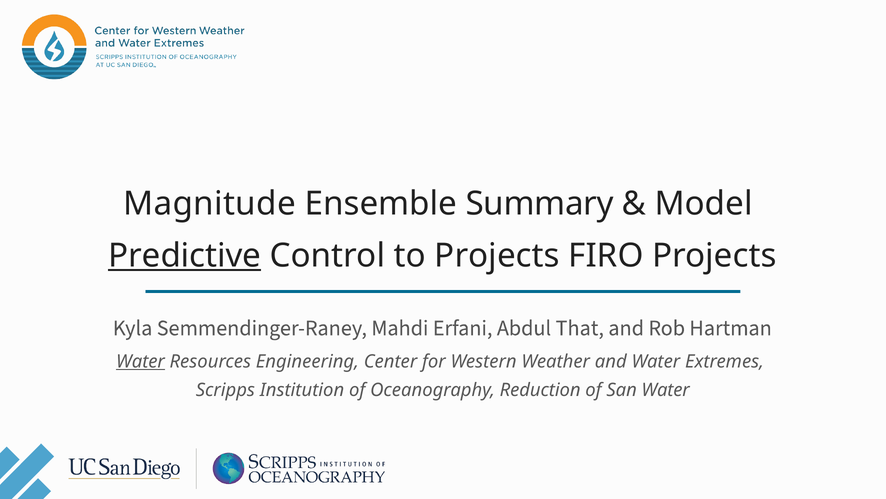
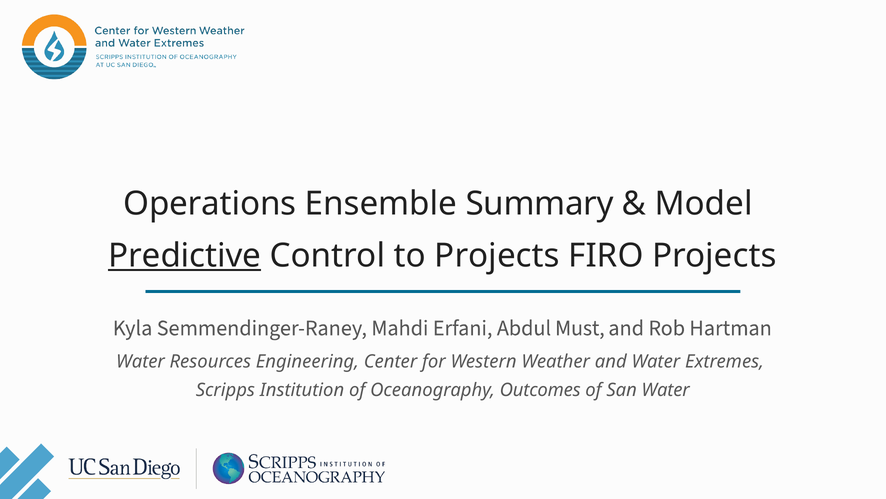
Magnitude: Magnitude -> Operations (210, 204)
That: That -> Must (580, 328)
Water underline: present -> none (140, 361)
Reduction: Reduction -> Outcomes (540, 390)
